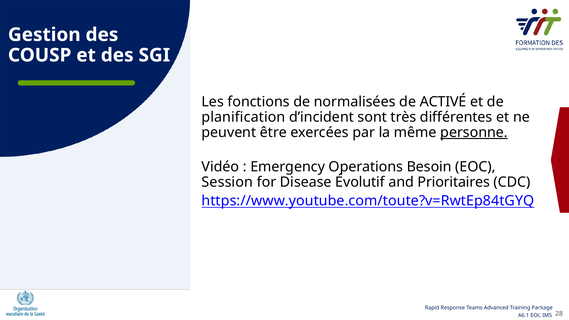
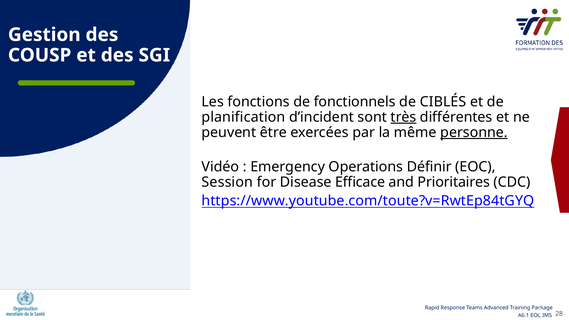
normalisées: normalisées -> fonctionnels (355, 102)
ACTIVÉ: ACTIVÉ -> CIBLÉS (443, 102)
très underline: none -> present (403, 117)
Besoin: Besoin -> Définir (429, 167)
Évolutif: Évolutif -> Efficace (360, 182)
